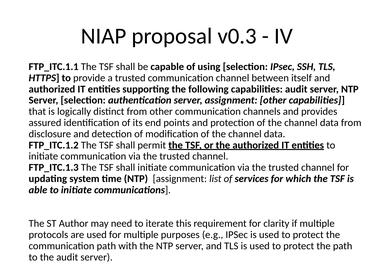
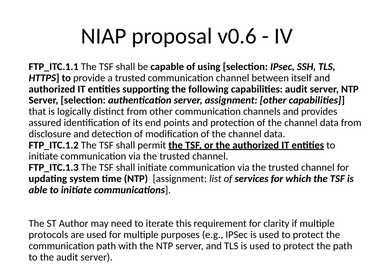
v0.3: v0.3 -> v0.6 (237, 36)
